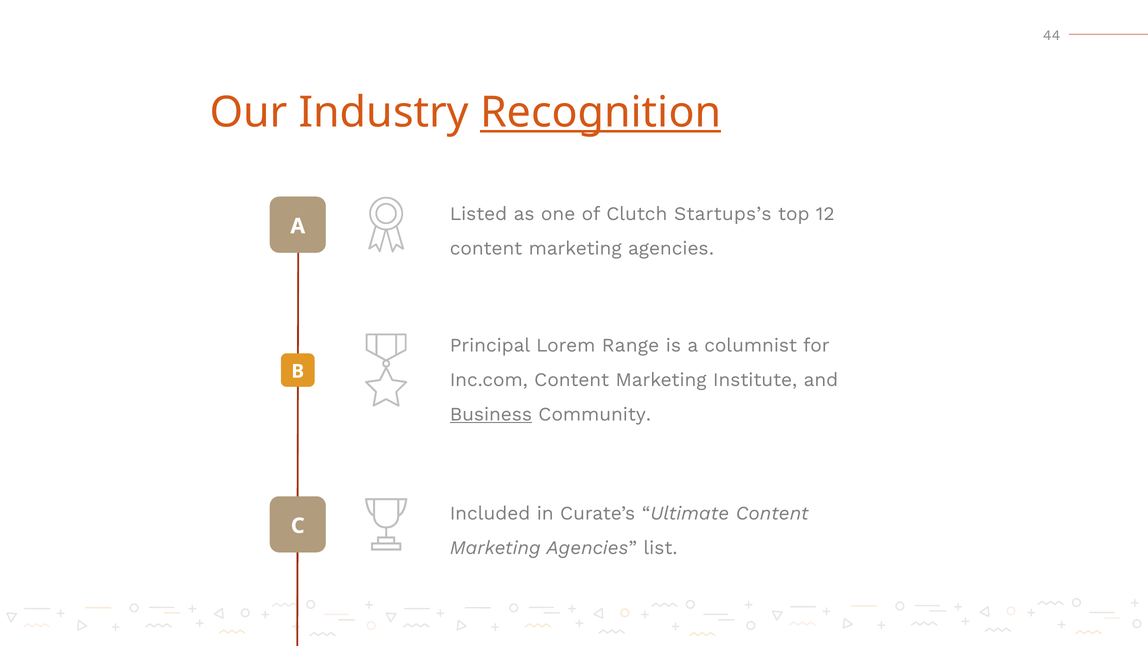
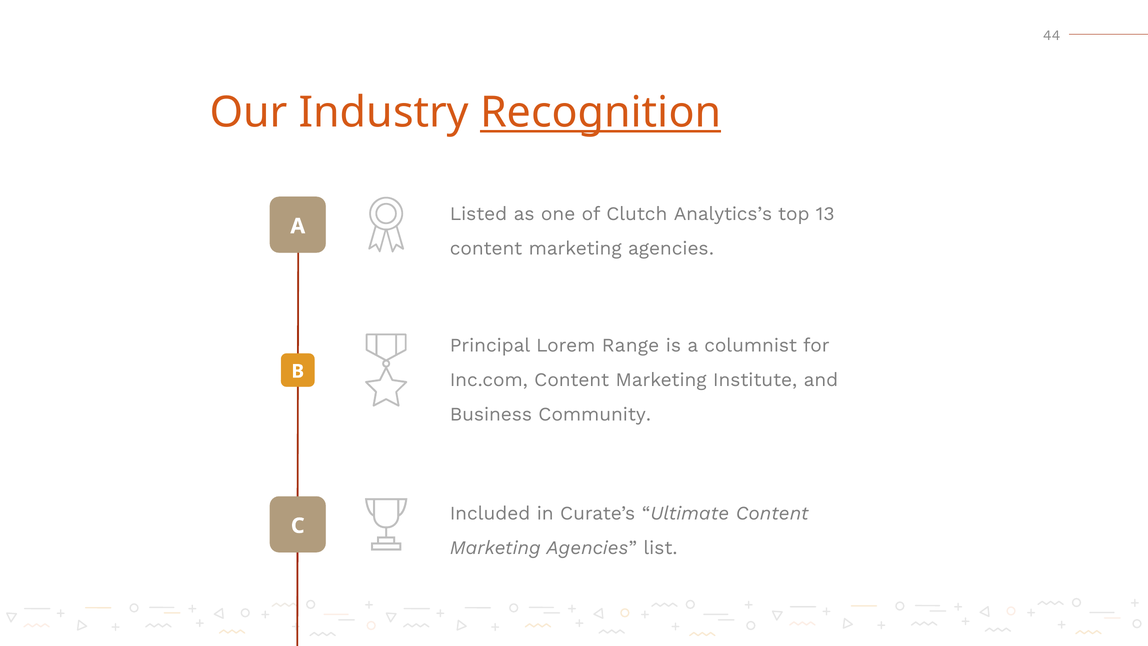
Startups’s: Startups’s -> Analytics’s (723, 214)
12: 12 -> 13 (825, 214)
Business underline: present -> none (491, 414)
